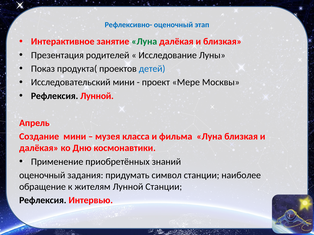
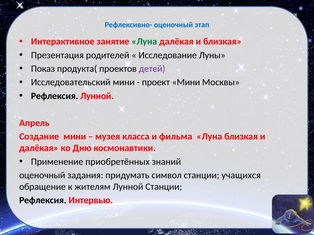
детей colour: blue -> purple (152, 69)
проект Мере: Мере -> Мини (186, 82)
наиболее: наиболее -> учащихся (241, 176)
